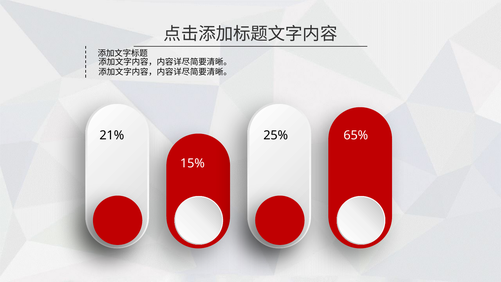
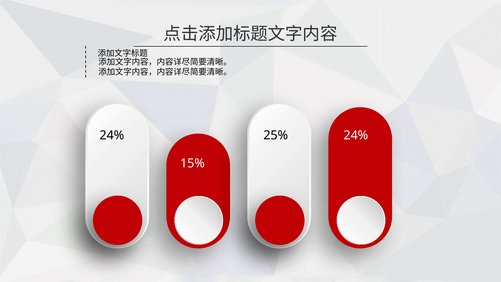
21%: 21% -> 24% (112, 135)
65%: 65% -> 24% (356, 135)
